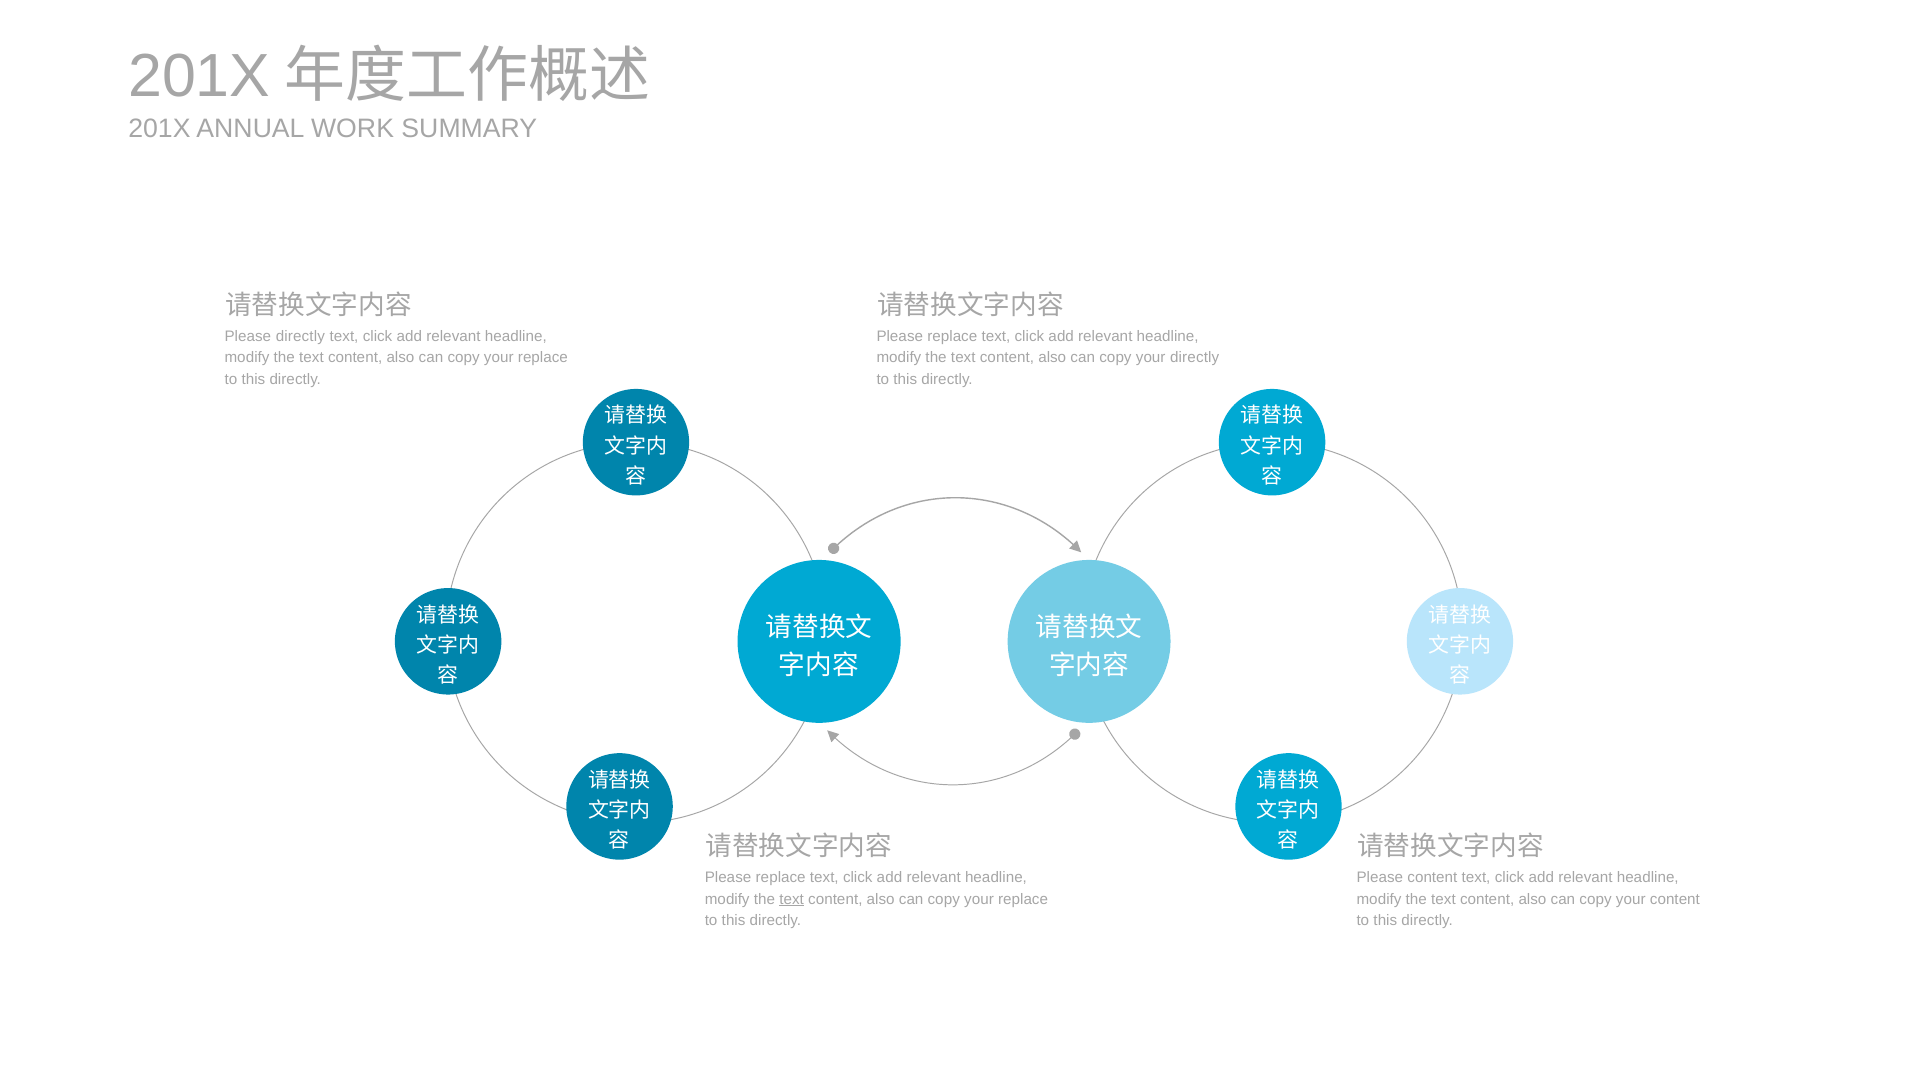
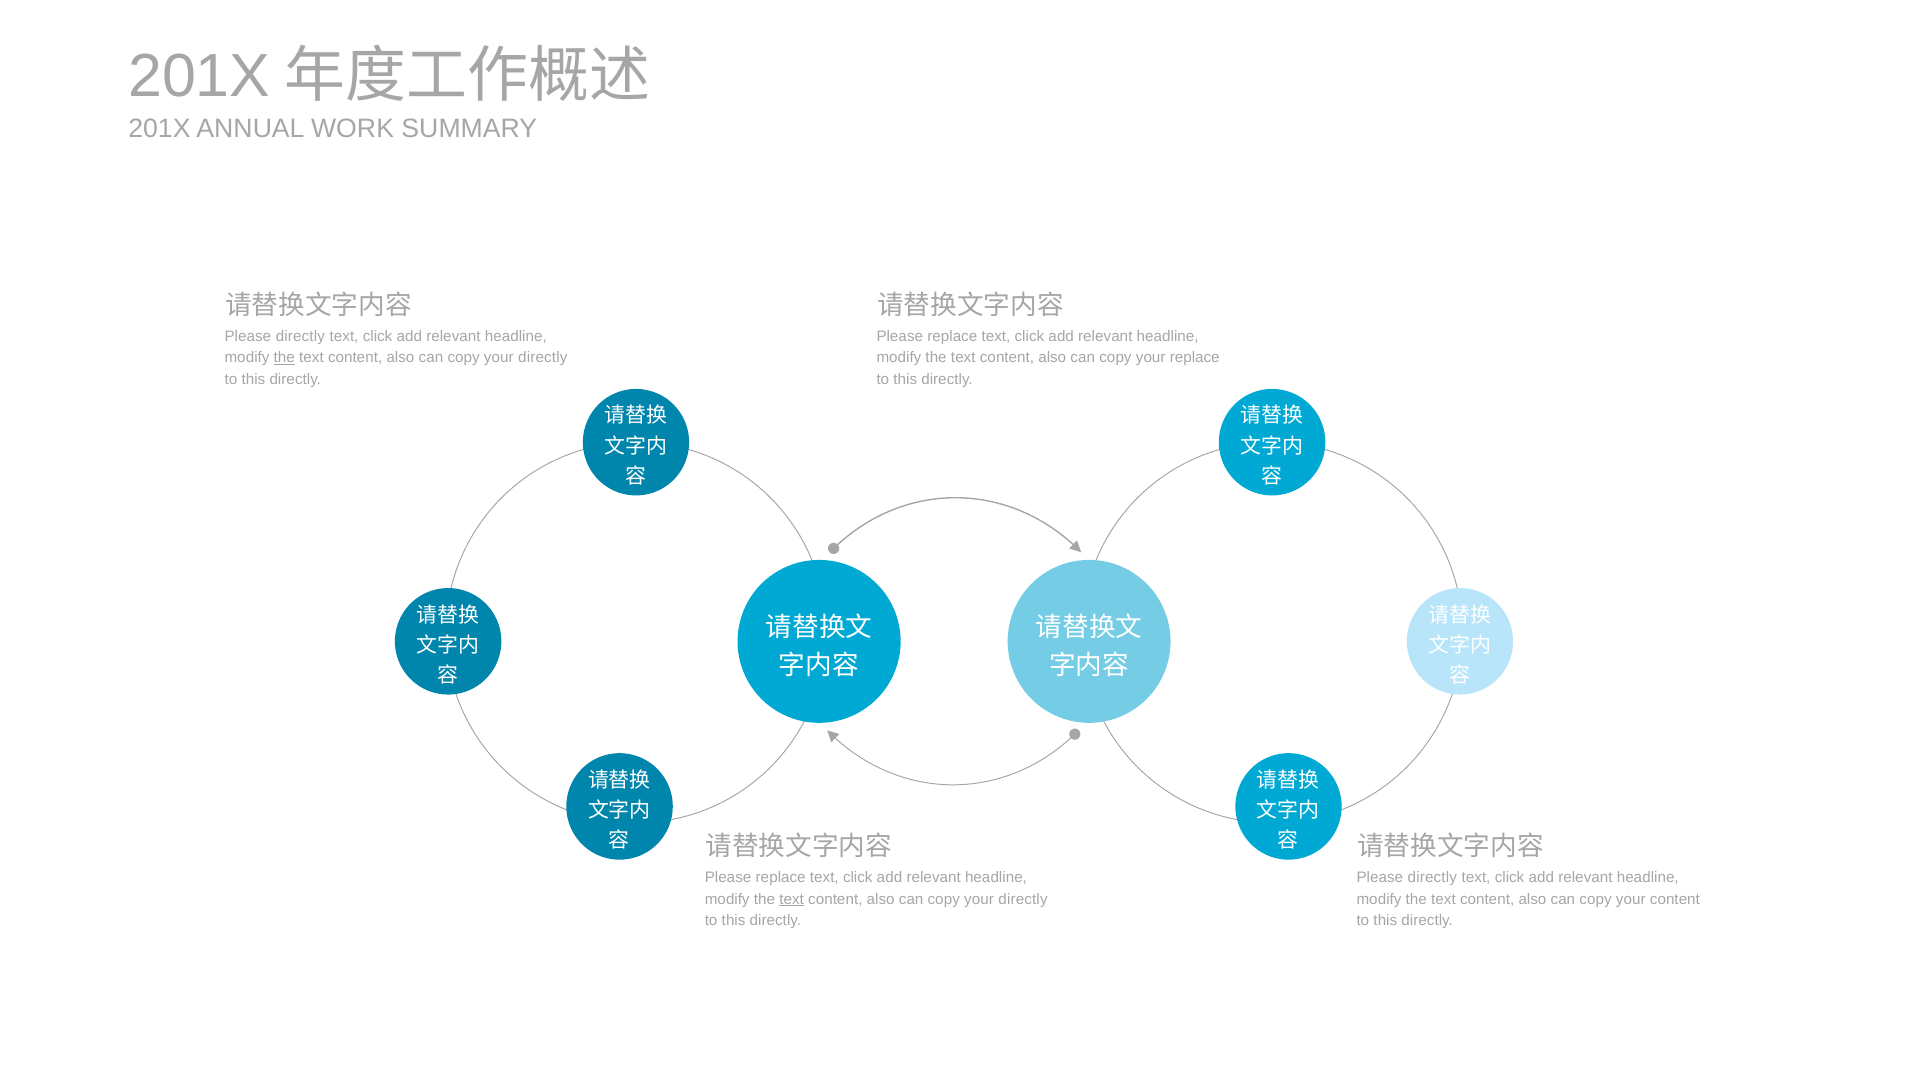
the underline: none -> present (284, 358)
replace: replace -> directly (543, 358)
your directly: directly -> replace (1195, 358)
content: content -> directly (1432, 877)
replace: replace -> directly (1023, 899)
